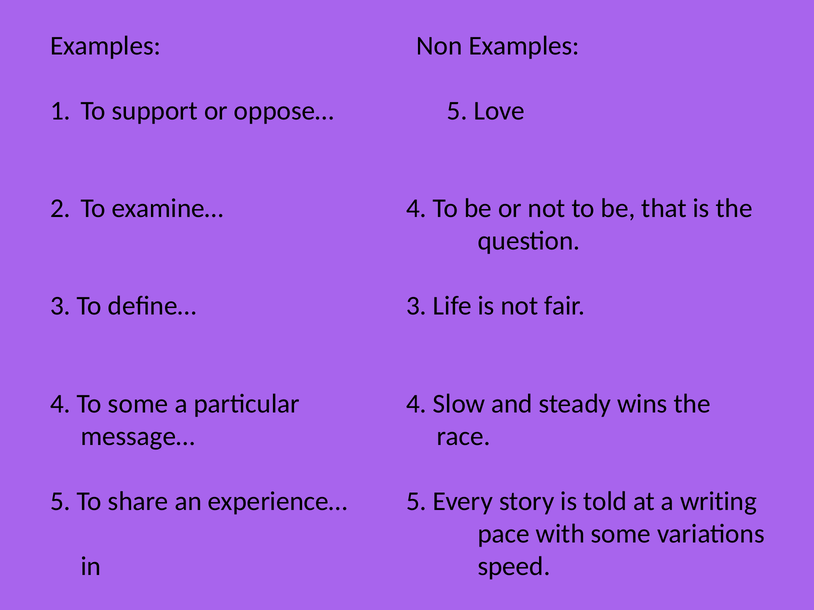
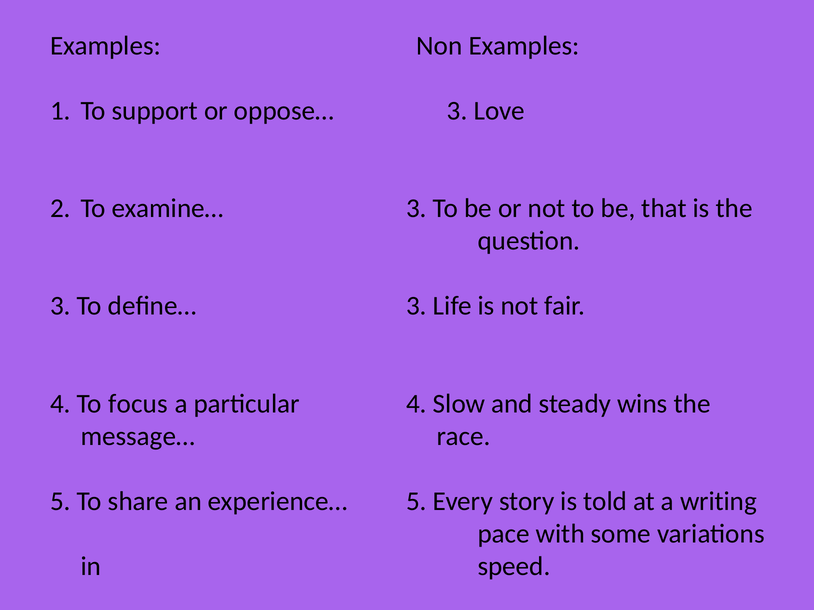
oppose… 5: 5 -> 3 (457, 111)
examine… 4: 4 -> 3 (417, 209)
To some: some -> focus (138, 404)
